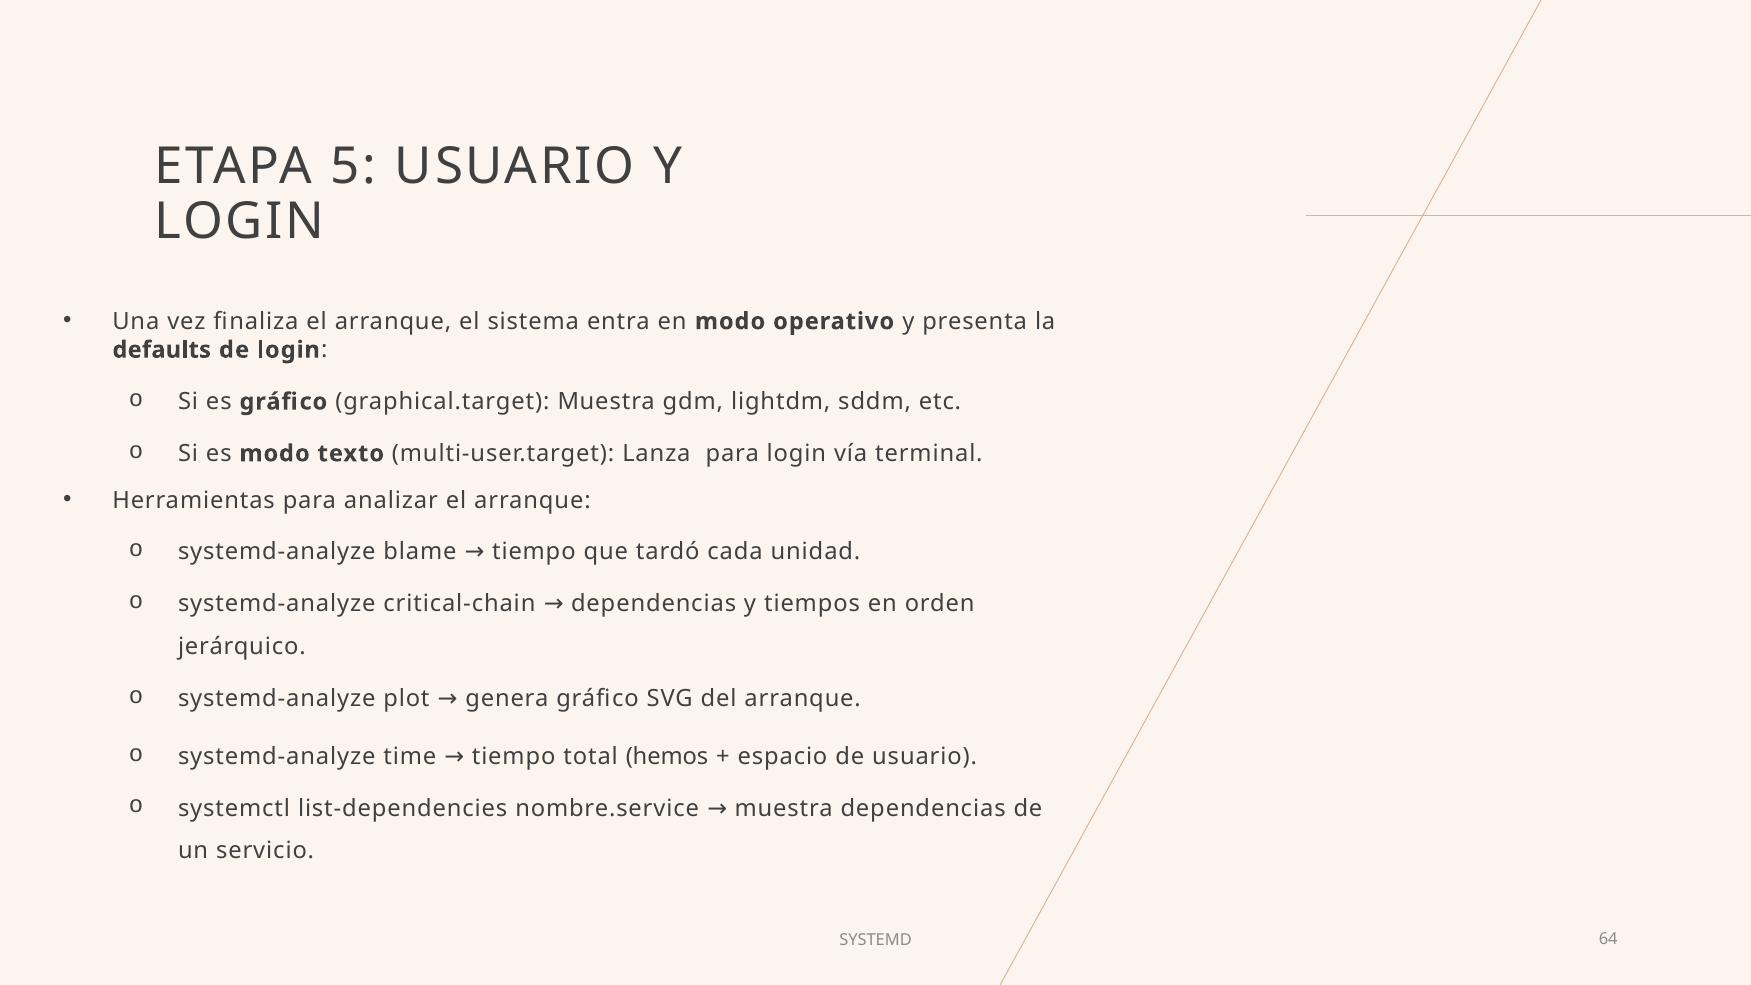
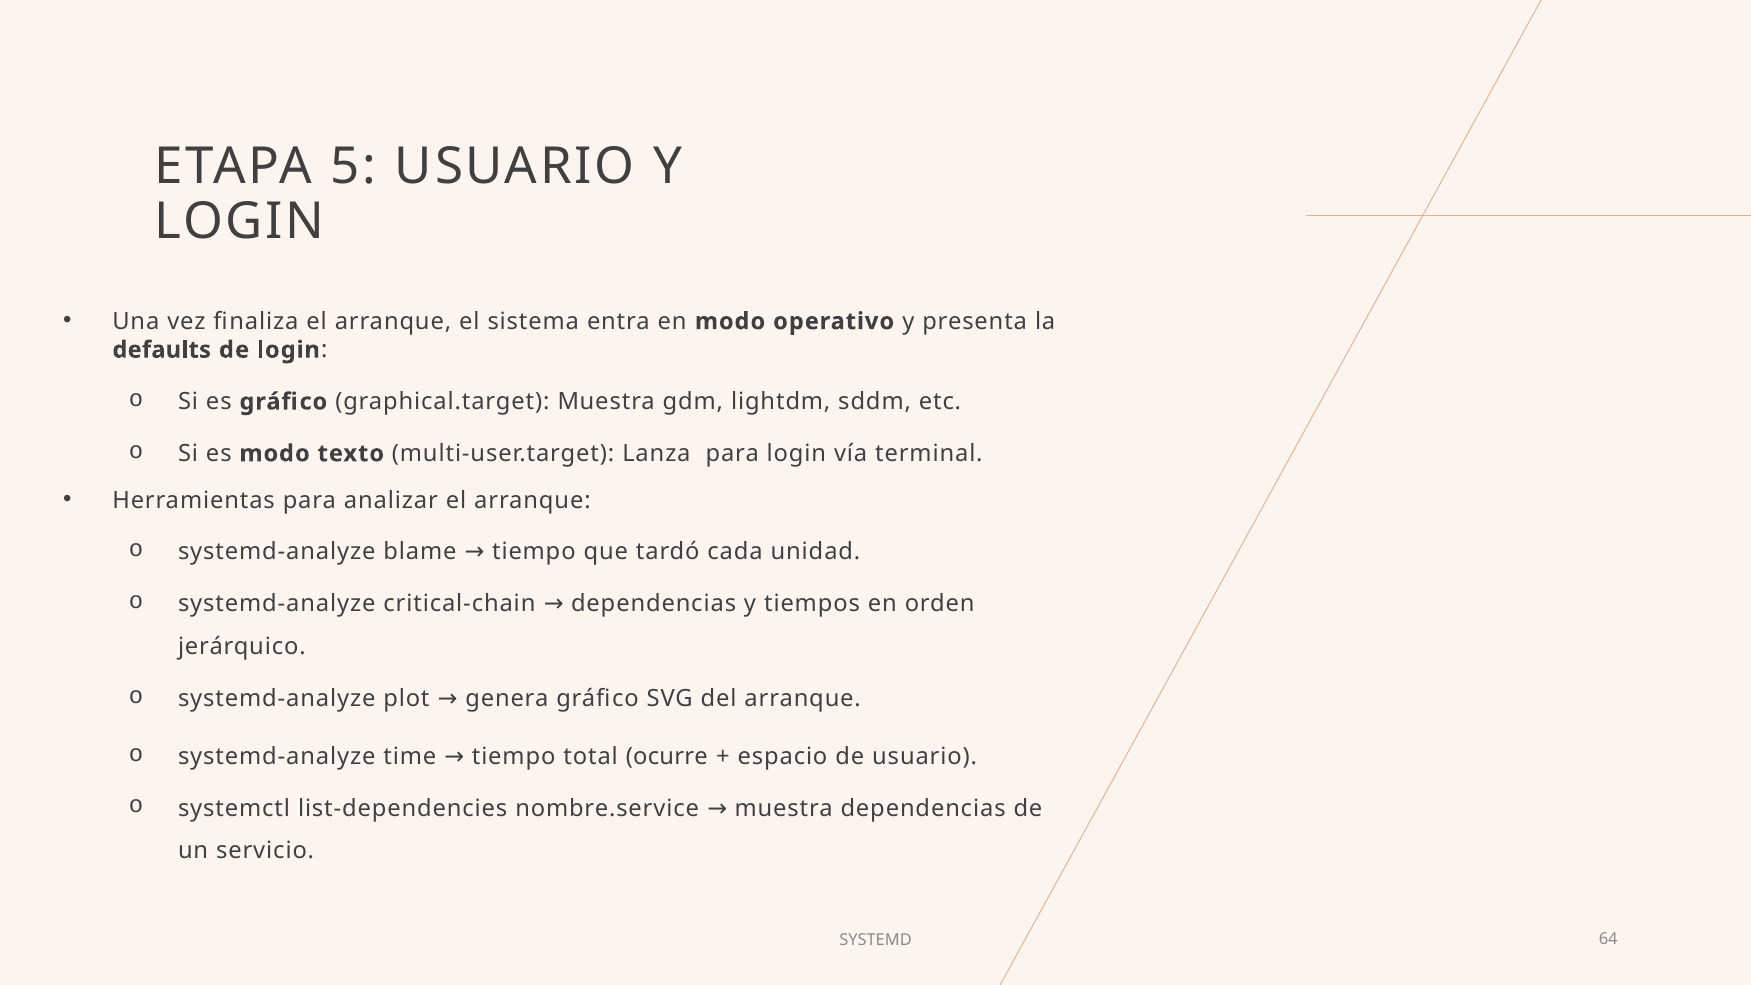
hemos: hemos -> ocurre (667, 756)
